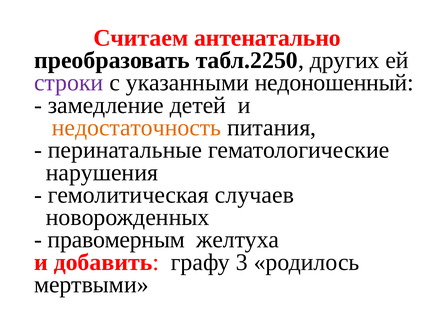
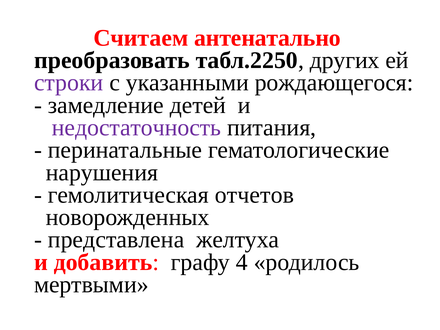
недоношенный: недоношенный -> рождающегося (334, 83)
недостаточность colour: orange -> purple (137, 128)
случаев: случаев -> отчетов (254, 195)
правомерным: правомерным -> представлена (116, 240)
3: 3 -> 4 (242, 262)
